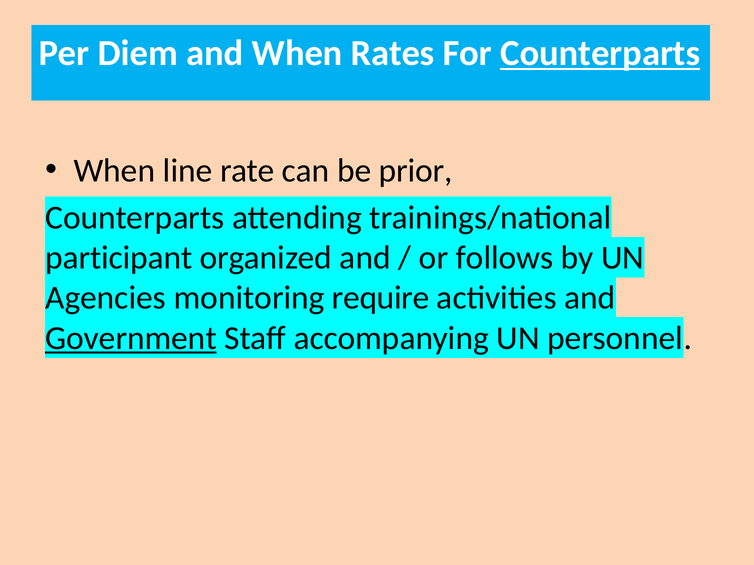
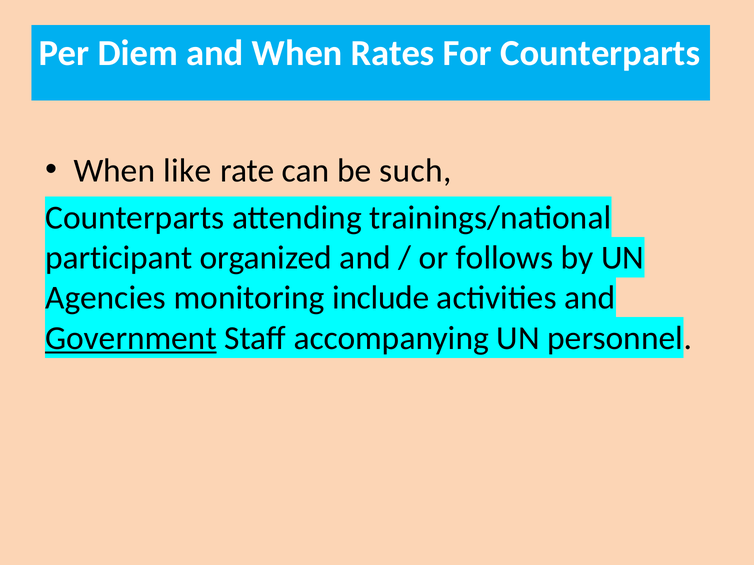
Counterparts underline: present -> none (600, 53)
line: line -> like (187, 171)
prior: prior -> such (415, 171)
require: require -> include (381, 298)
